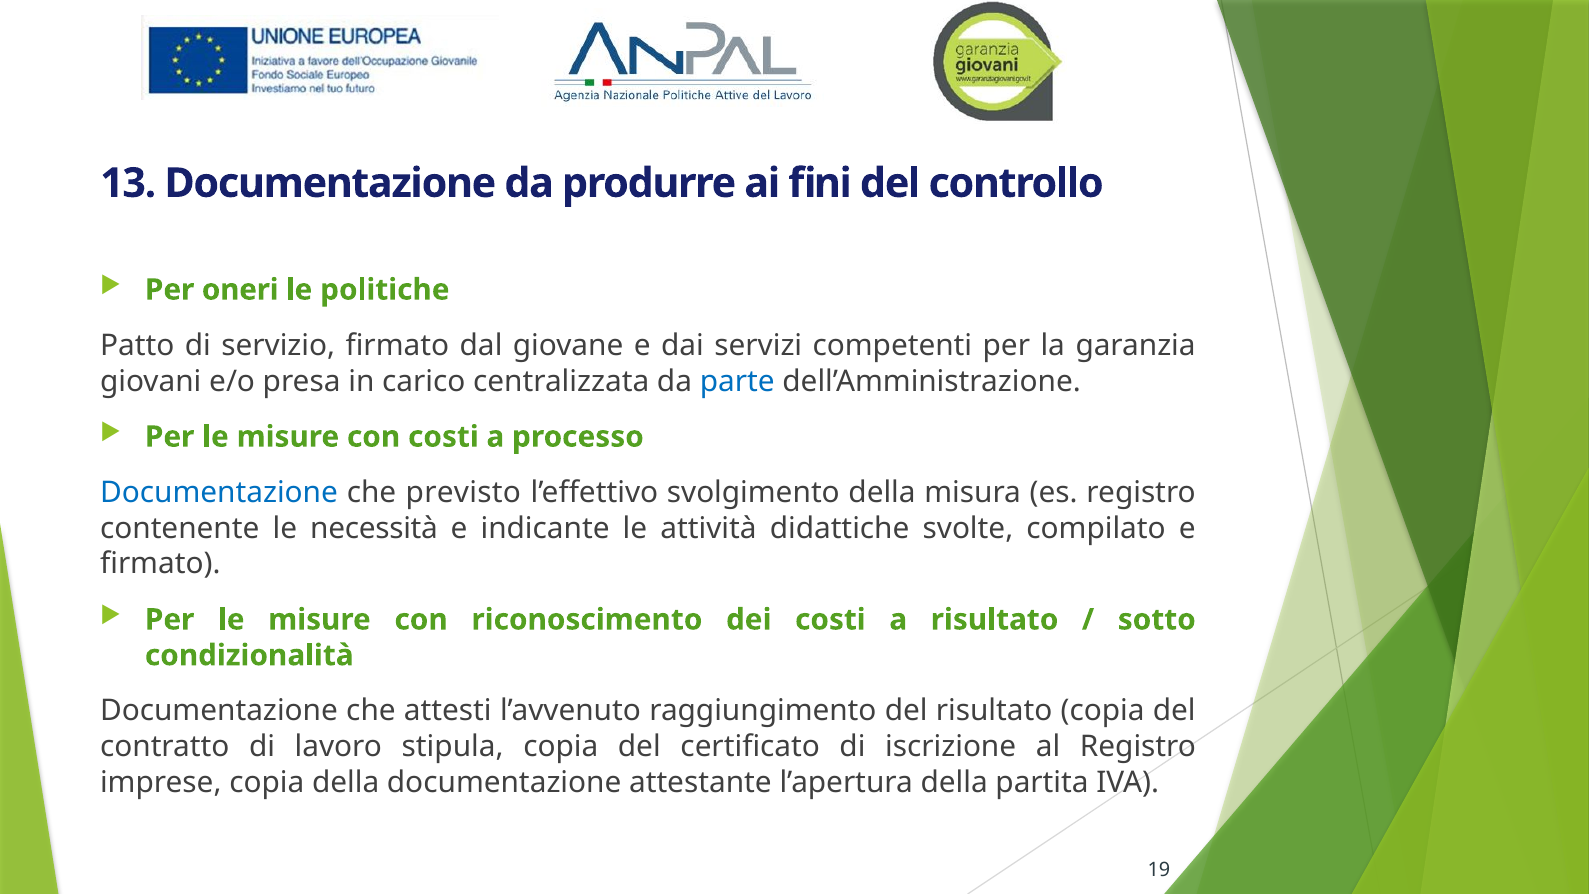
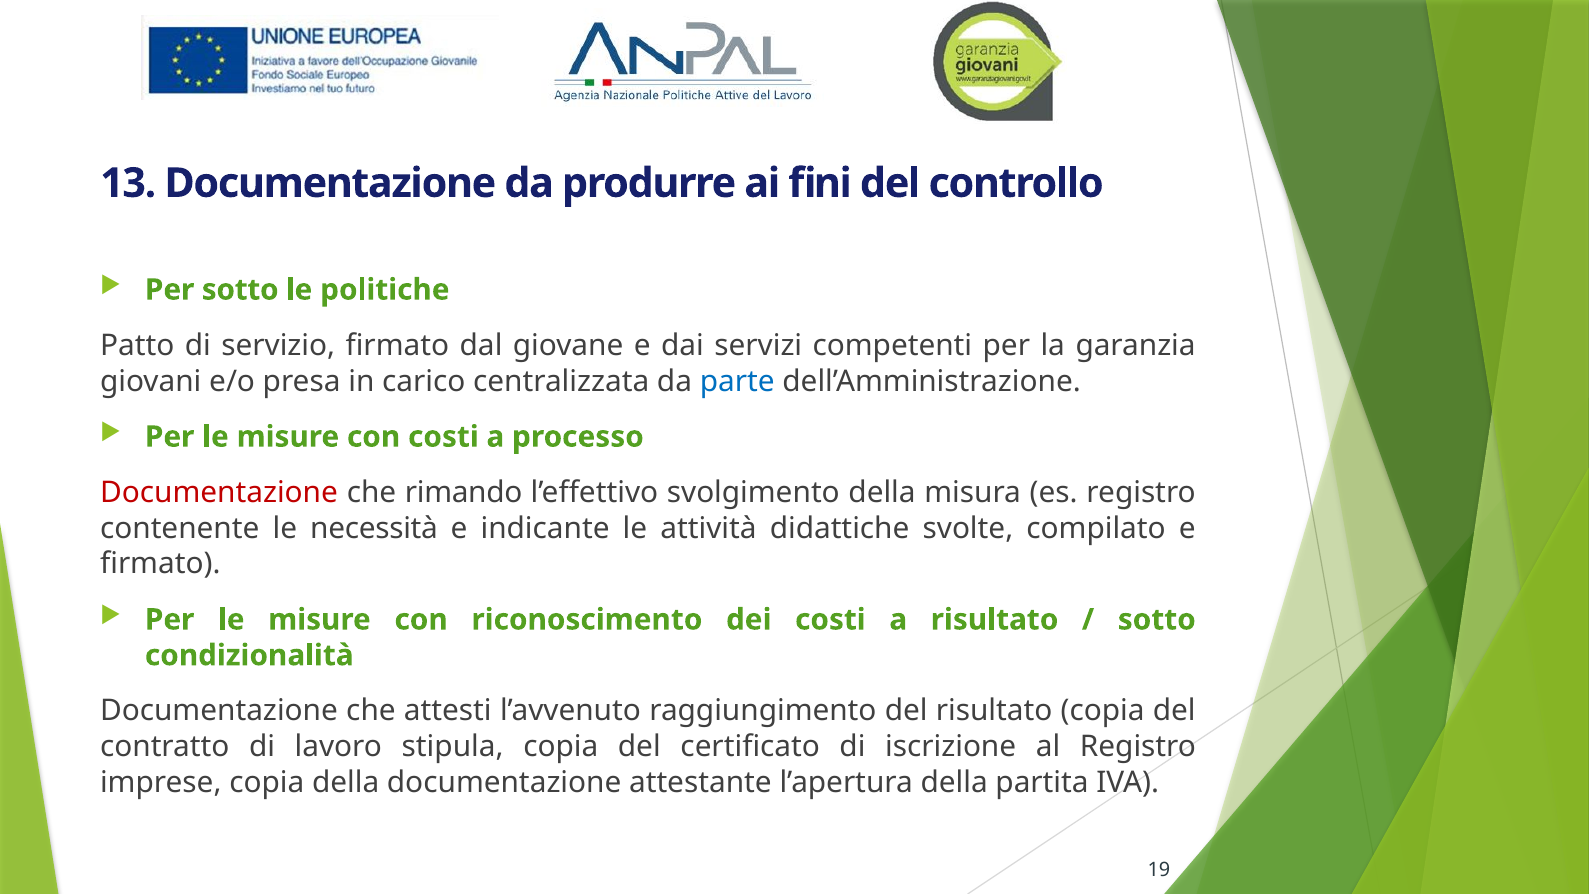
Per oneri: oneri -> sotto (240, 290)
Documentazione colour: blue -> red (219, 492)
previsto: previsto -> rimando (464, 492)
